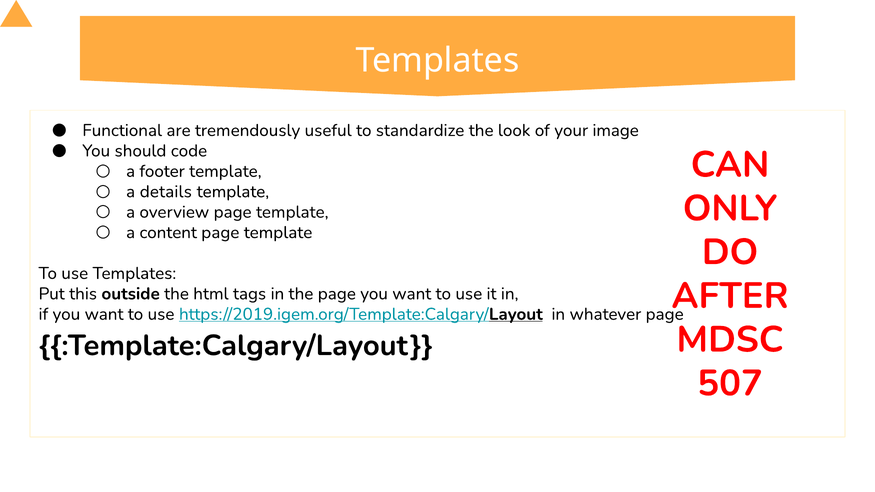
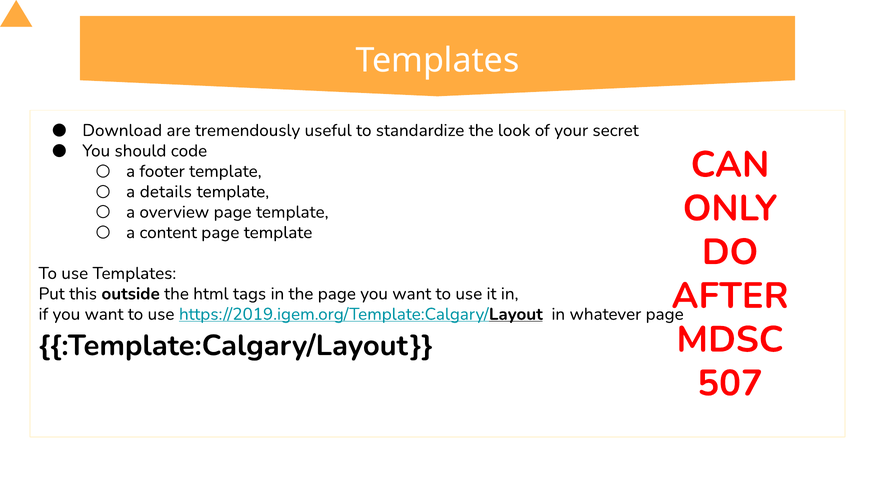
Functional: Functional -> Download (122, 130)
image: image -> secret (616, 130)
